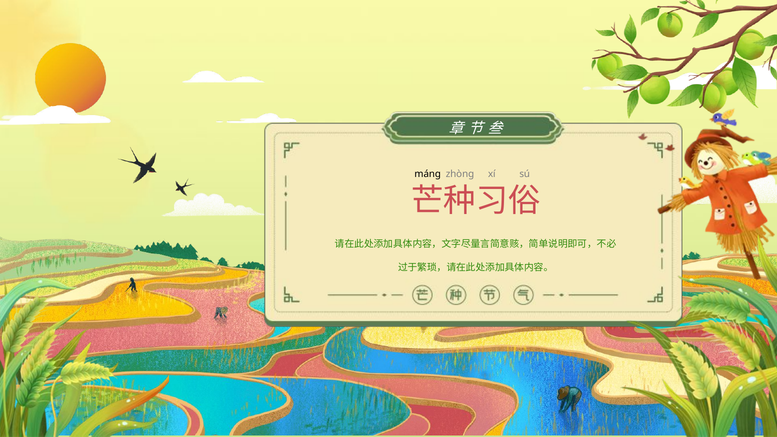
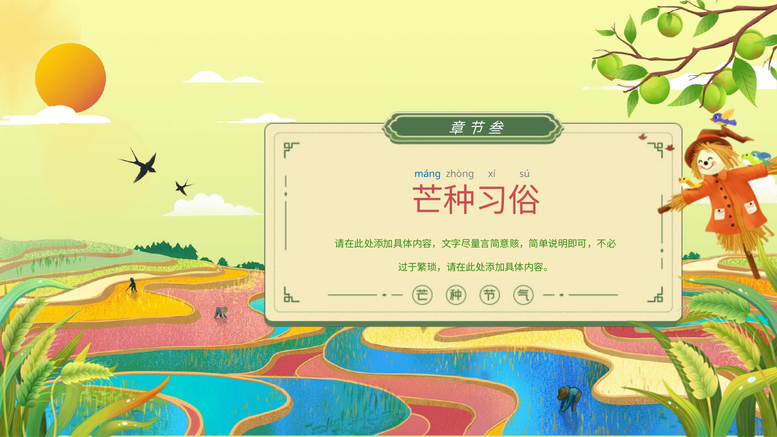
máng colour: black -> blue (428, 174)
